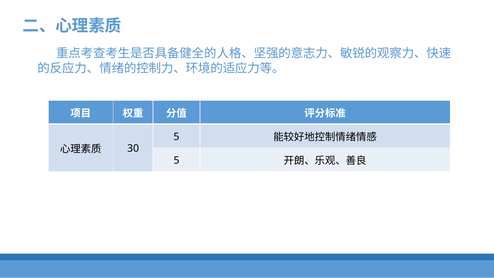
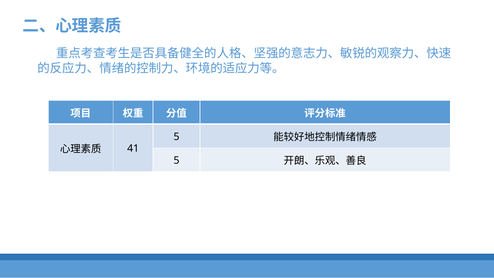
30: 30 -> 41 (133, 148)
